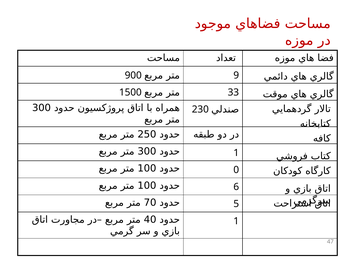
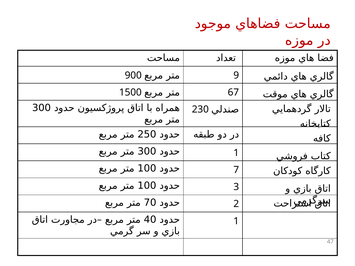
33: 33 -> 67 (233, 92)
0: 0 -> 7 (236, 170)
6: 6 -> 3 (236, 187)
5: 5 -> 2 (236, 204)
